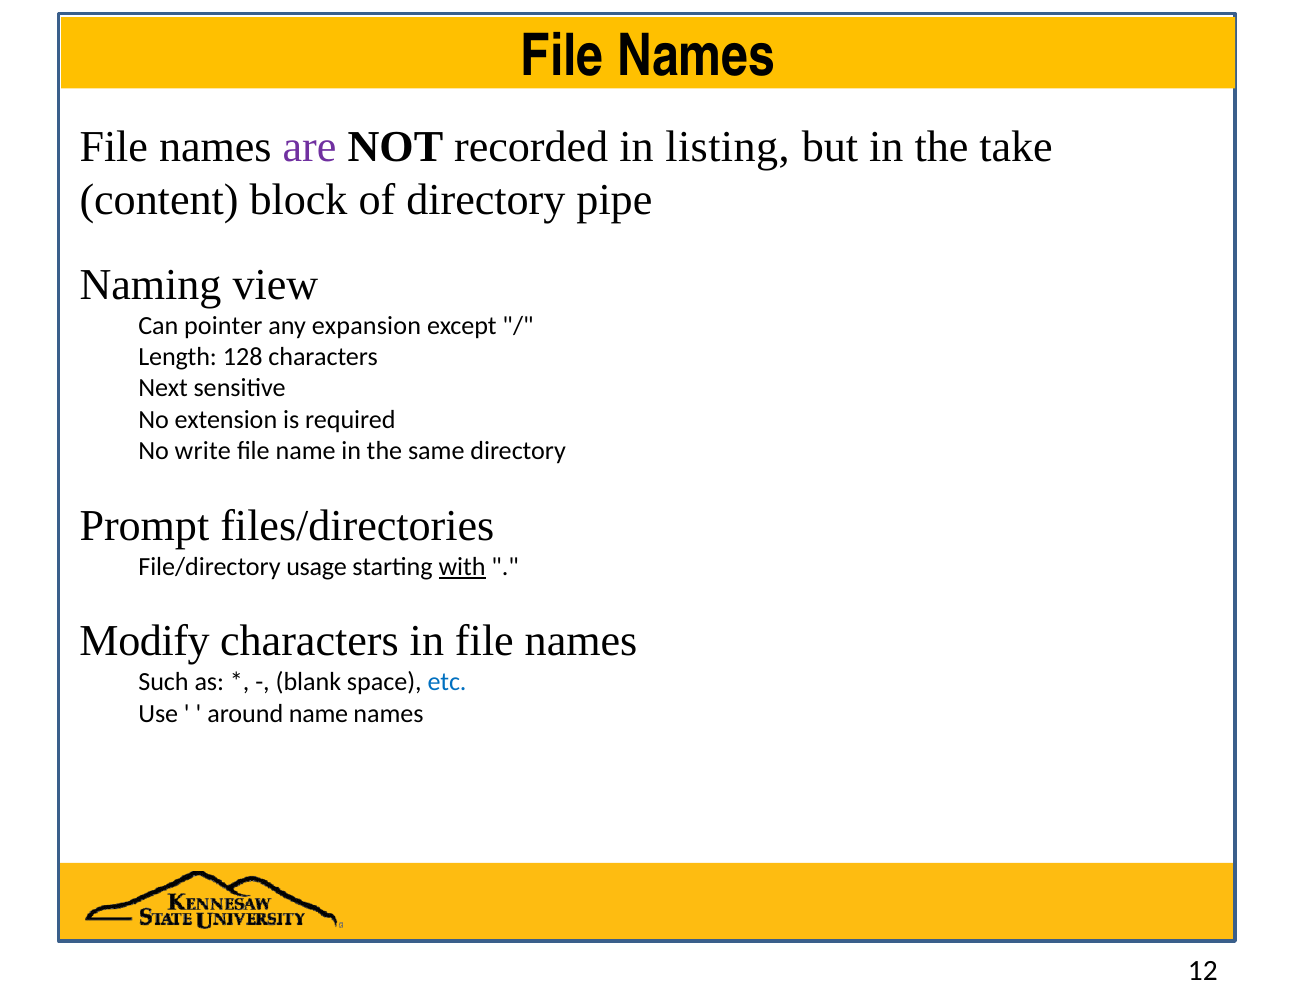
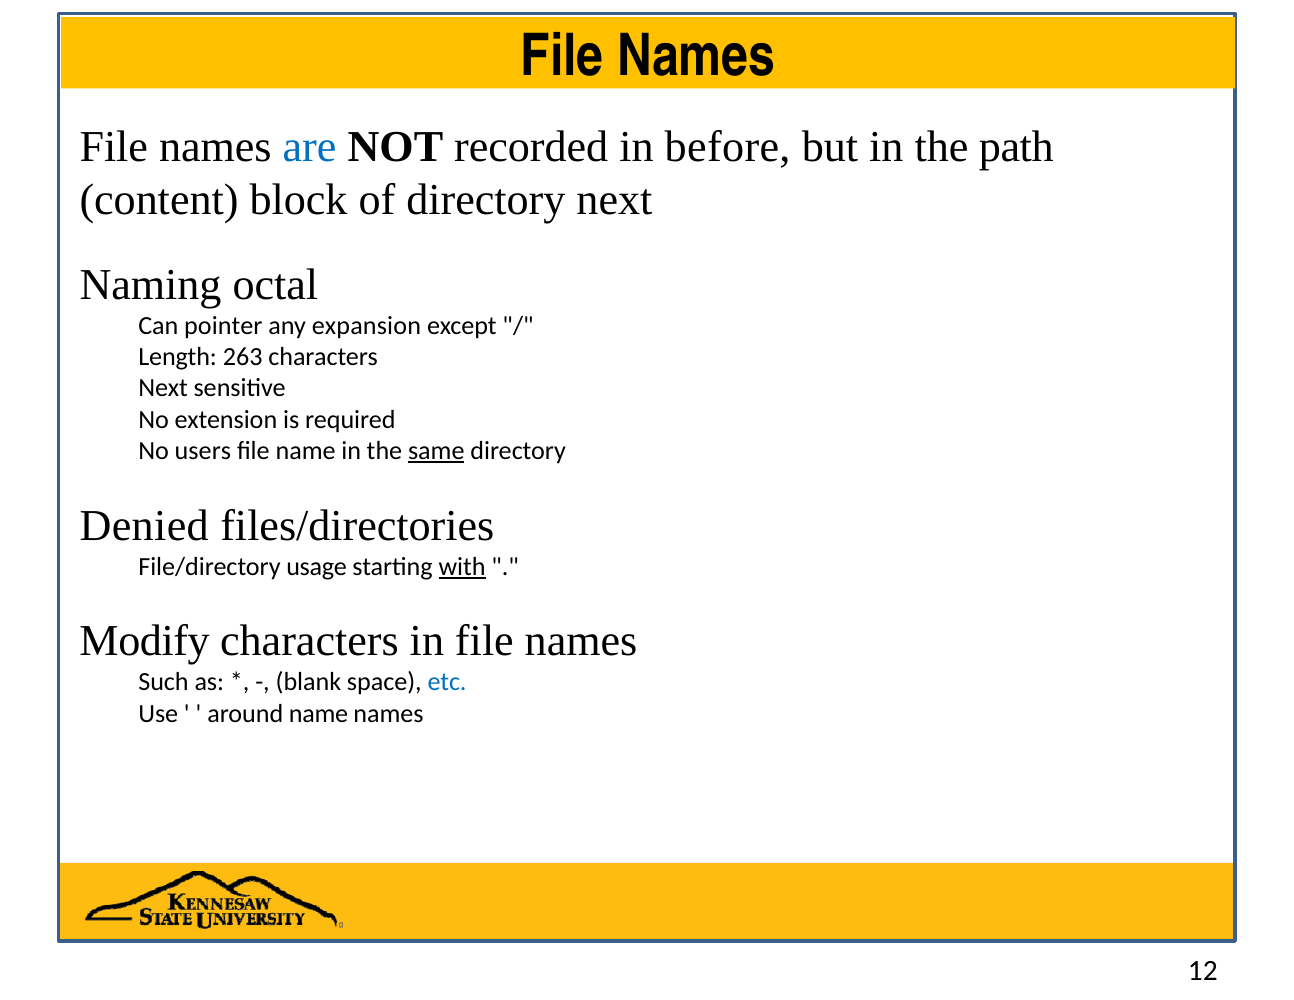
are colour: purple -> blue (310, 147)
listing: listing -> before (728, 147)
take: take -> path (1016, 147)
directory pipe: pipe -> next (614, 200)
view: view -> octal (275, 285)
128: 128 -> 263 (243, 357)
write: write -> users (203, 451)
same underline: none -> present (436, 451)
Prompt: Prompt -> Denied (144, 526)
